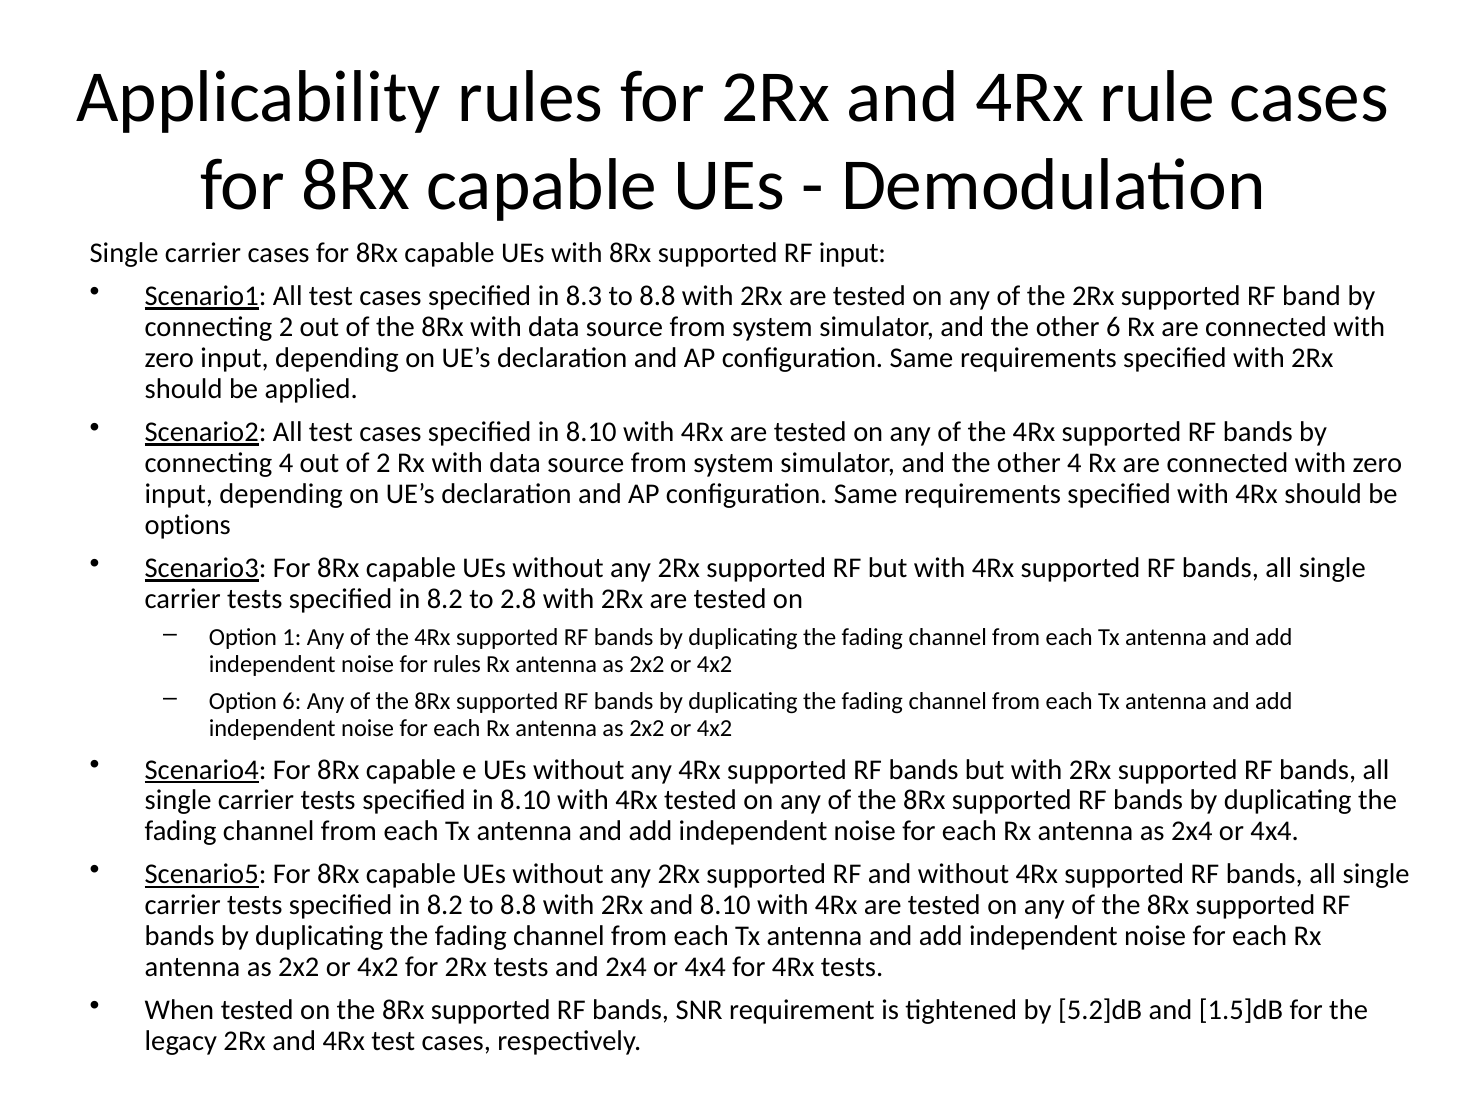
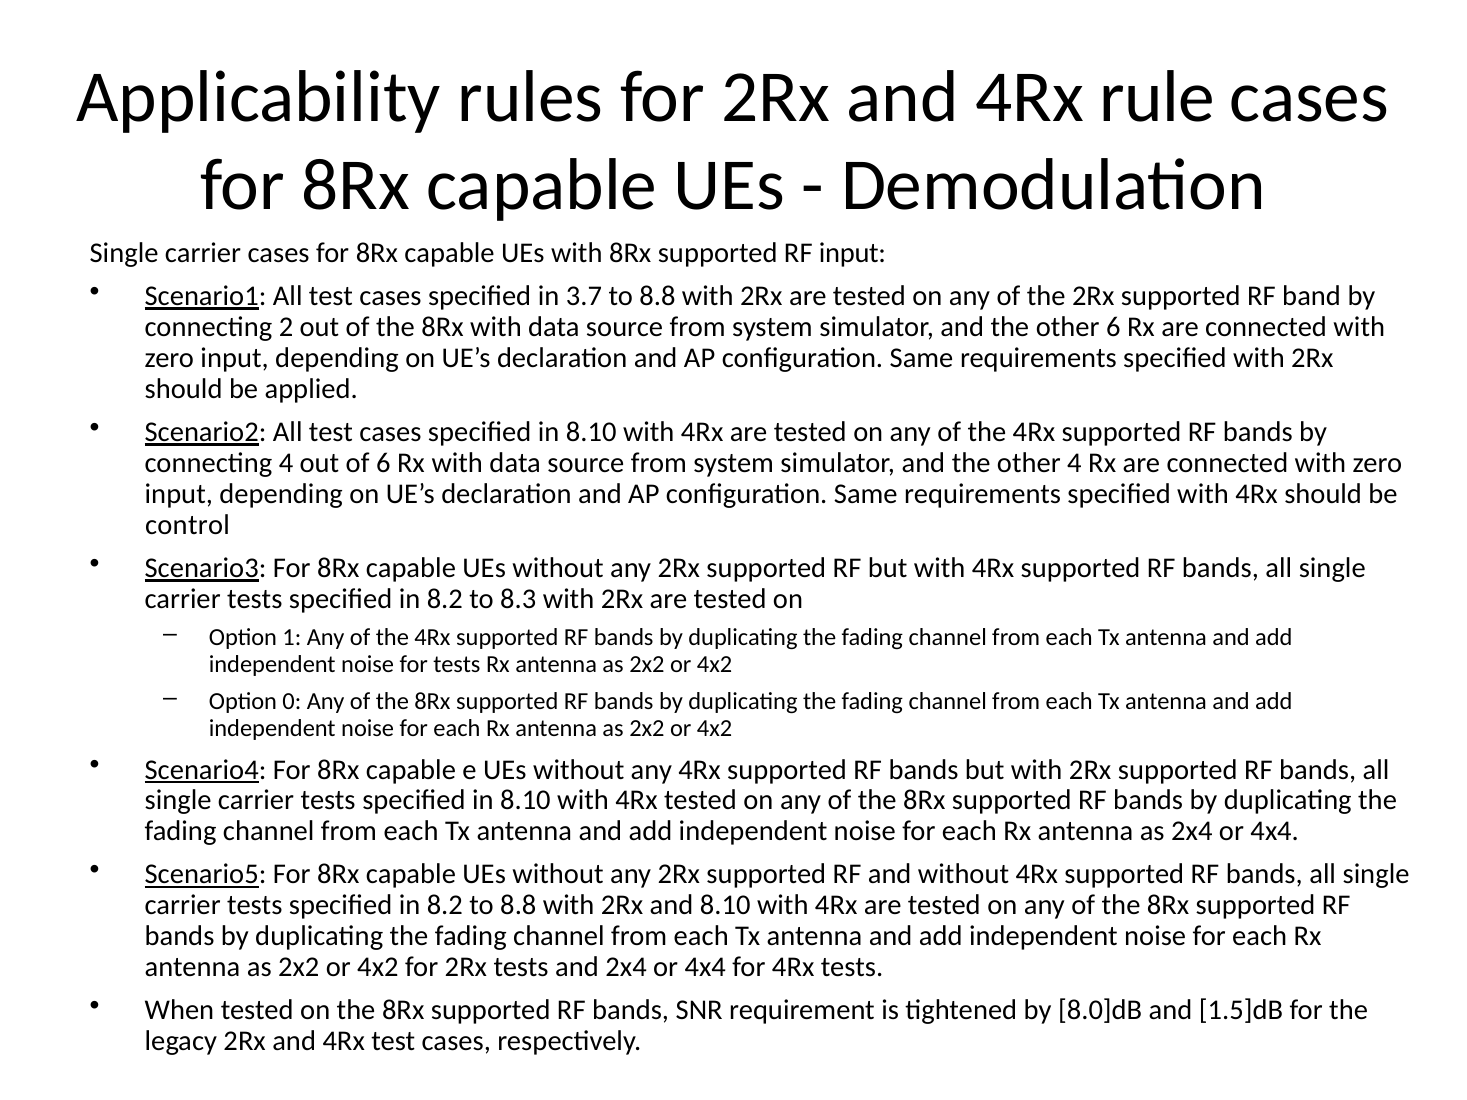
8.3: 8.3 -> 3.7 (584, 296)
of 2: 2 -> 6 (383, 463)
options: options -> control (187, 525)
2.8: 2.8 -> 8.3 (518, 599)
for rules: rules -> tests (457, 664)
Option 6: 6 -> 0 (292, 702)
5.2]dB: 5.2]dB -> 8.0]dB (1100, 1011)
